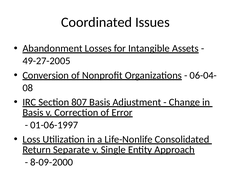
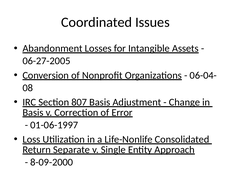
49-27-2005: 49-27-2005 -> 06-27-2005 (46, 61)
